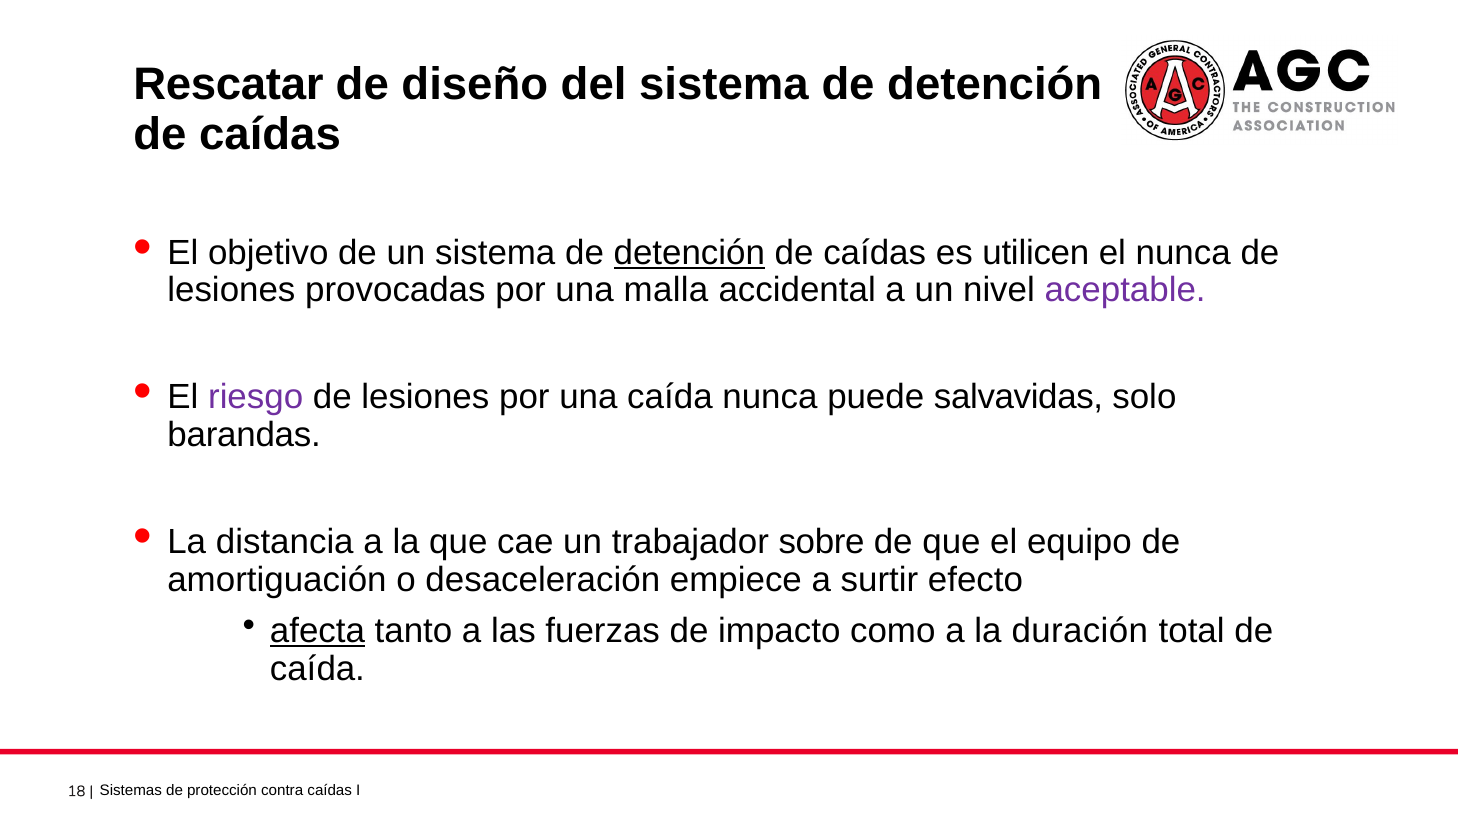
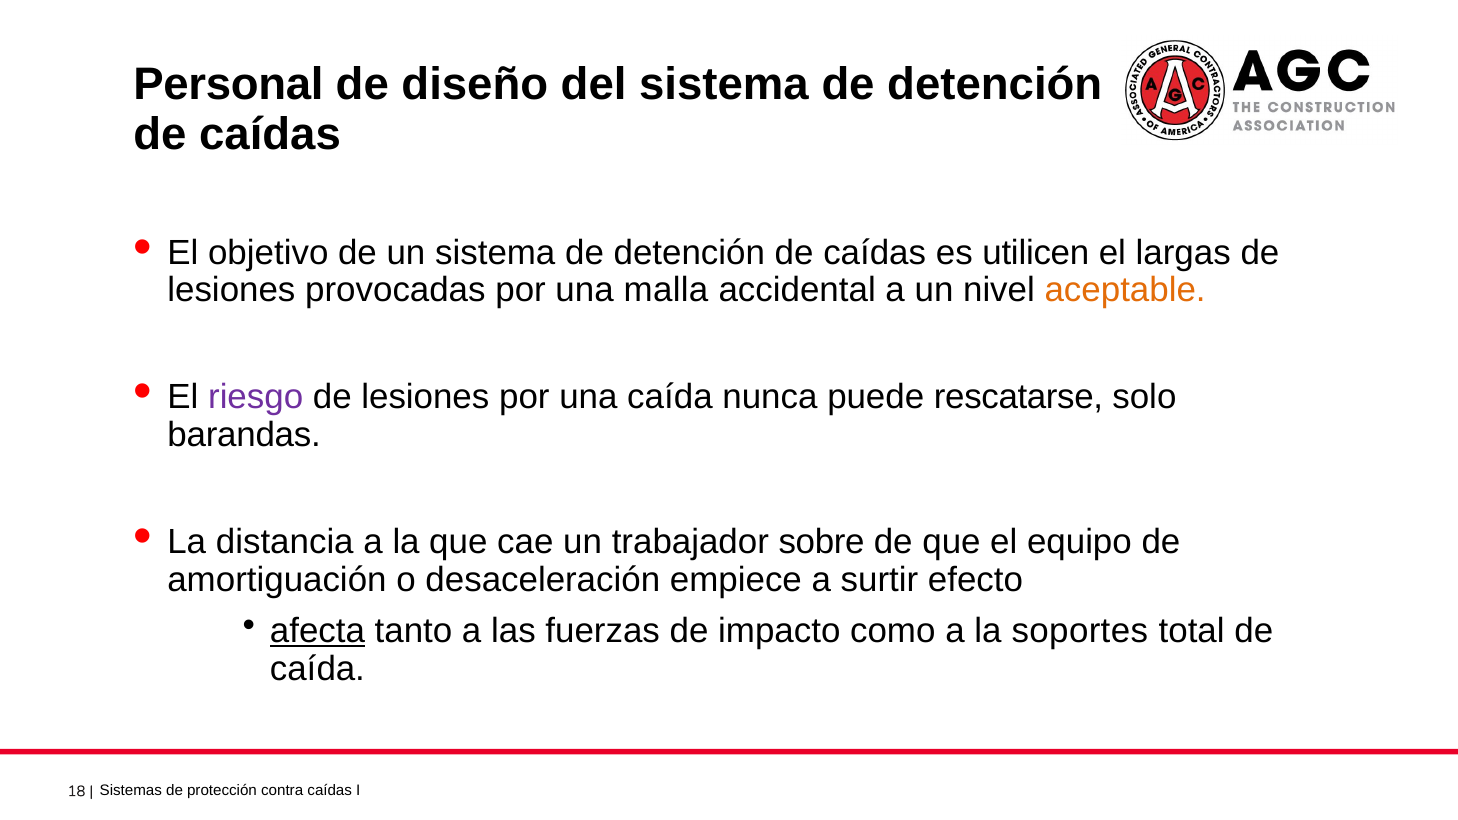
Rescatar: Rescatar -> Personal (228, 85)
detención underline: present -> none (689, 253)
el nunca: nunca -> largas (1183, 253)
aceptable colour: purple -> orange (1125, 290)
salvavidas: salvavidas -> rescatarse (1019, 397)
duración: duración -> soportes (1080, 631)
